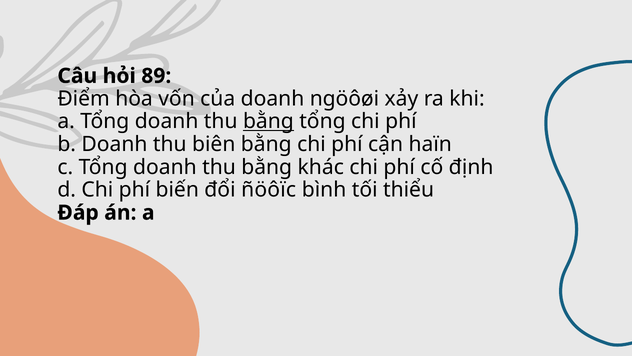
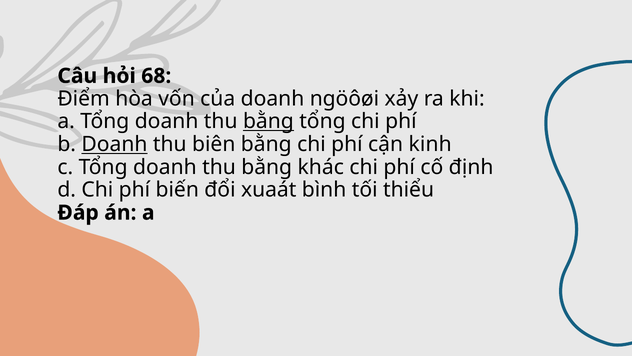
89: 89 -> 68 (156, 76)
Doanh underline: none -> present (114, 144)
haïn: haïn -> kinh (430, 144)
ñöôïc: ñöôïc -> xuaát (269, 190)
